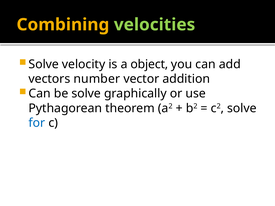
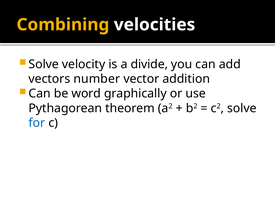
velocities colour: light green -> white (155, 25)
object: object -> divide (149, 64)
be solve: solve -> word (86, 94)
